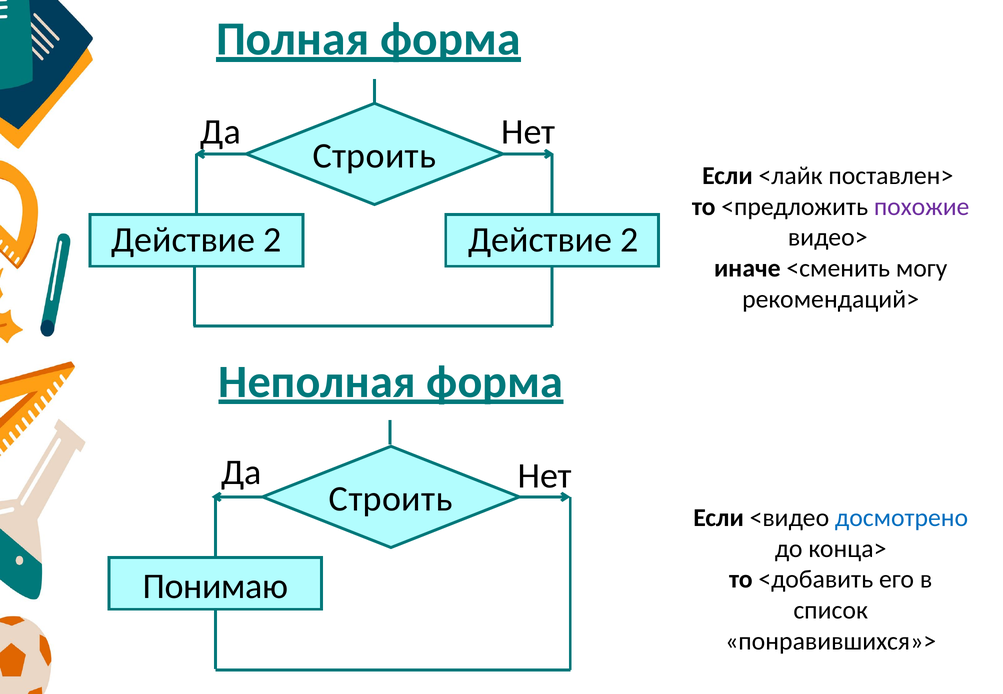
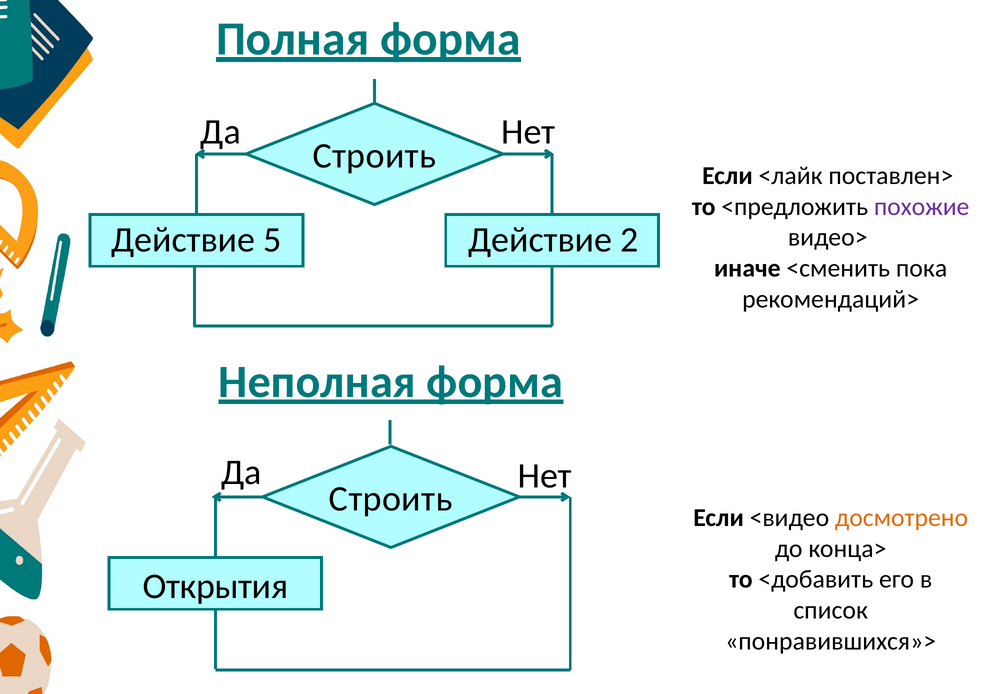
2: 2 -> 5 (273, 240)
могу: могу -> пока (922, 268)
досмотрено colour: blue -> orange (902, 518)
Понимаю: Понимаю -> Открытия (215, 587)
